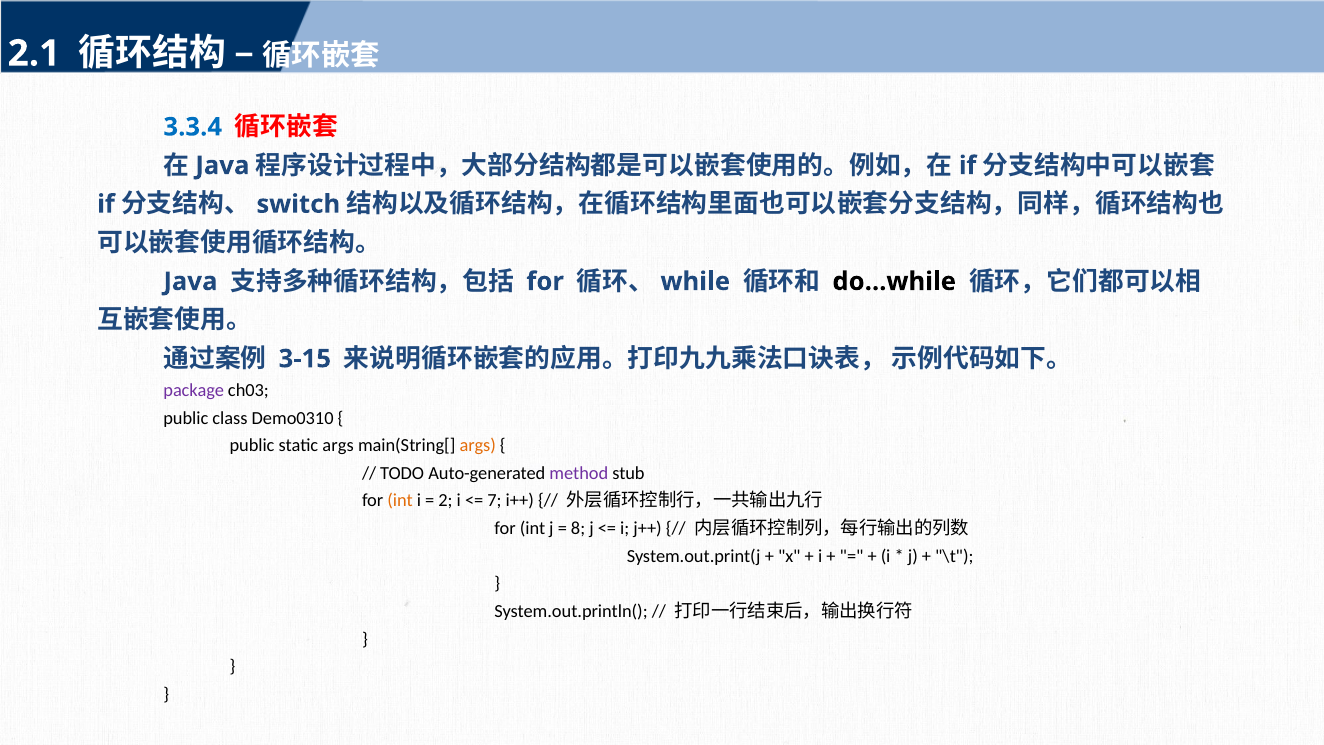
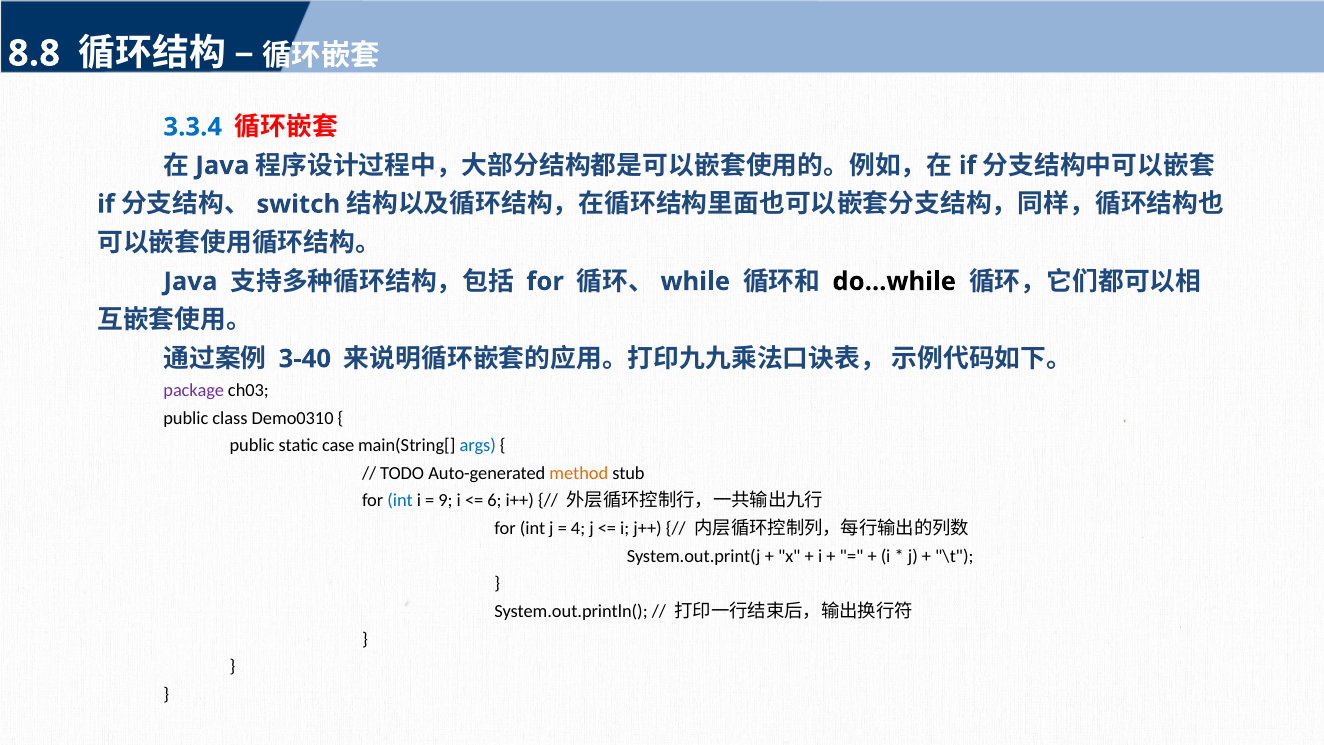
2.1: 2.1 -> 8.8 (34, 53)
3-15: 3-15 -> 3-40 (305, 359)
static args: args -> case (338, 445)
args colour: orange -> blue (478, 445)
method colour: purple -> orange (579, 473)
int colour: orange -> blue (400, 501)
2: 2 -> 9 (446, 501)
7: 7 -> 6 (494, 501)
8: 8 -> 4 (578, 528)
